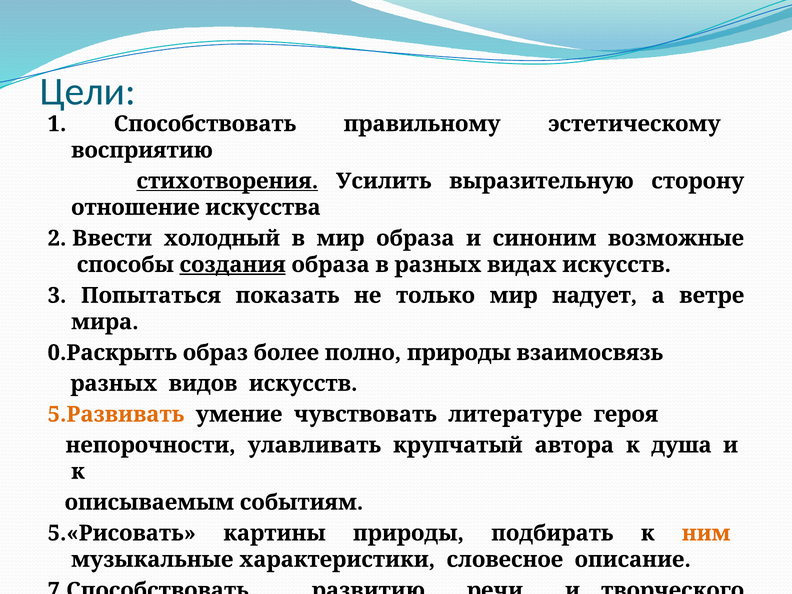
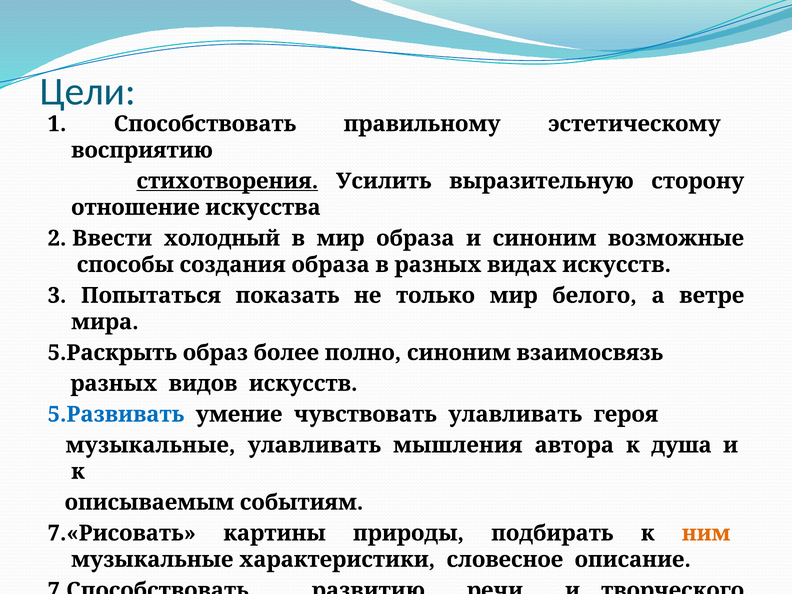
создания underline: present -> none (233, 265)
надует: надует -> белого (595, 296)
0.Раскрыть: 0.Раскрыть -> 5.Раскрыть (112, 353)
полно природы: природы -> синоним (459, 353)
5.Развивать colour: orange -> blue (116, 414)
чувствовать литературе: литературе -> улавливать (515, 414)
непорочности: непорочности -> музыкальные (151, 445)
улавливать крупчатый: крупчатый -> мышления (458, 445)
5.«Рисовать: 5.«Рисовать -> 7.«Рисовать (122, 533)
